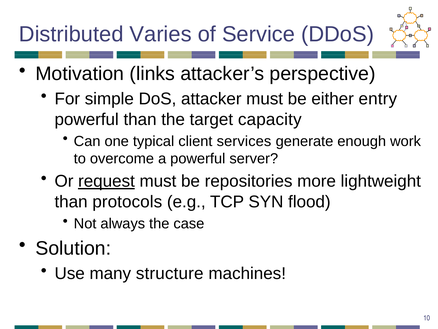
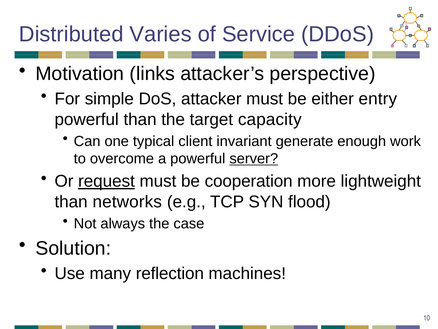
services: services -> invariant (244, 141)
server underline: none -> present (254, 158)
repositories: repositories -> cooperation (249, 181)
protocols: protocols -> networks (127, 202)
structure: structure -> reflection (170, 273)
